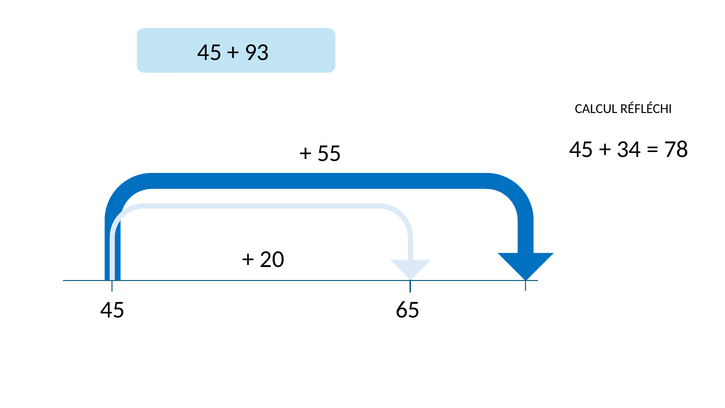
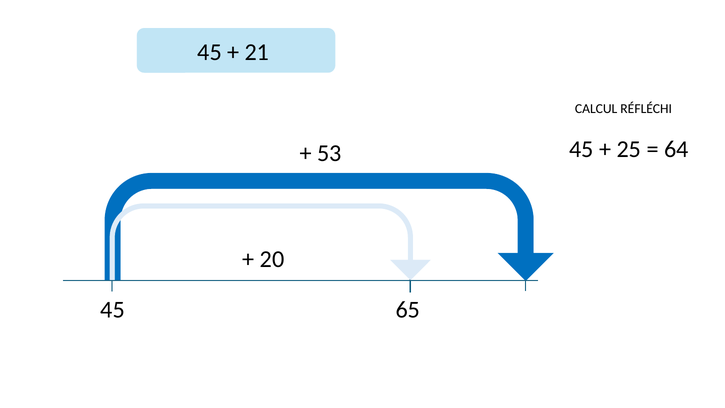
93: 93 -> 21 (257, 52)
34: 34 -> 25 (629, 149)
78: 78 -> 64 (676, 149)
55: 55 -> 53 (329, 153)
